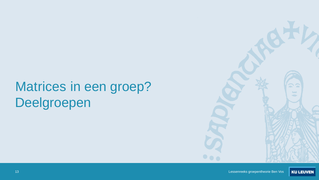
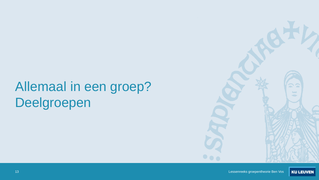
Matrices: Matrices -> Allemaal (41, 87)
